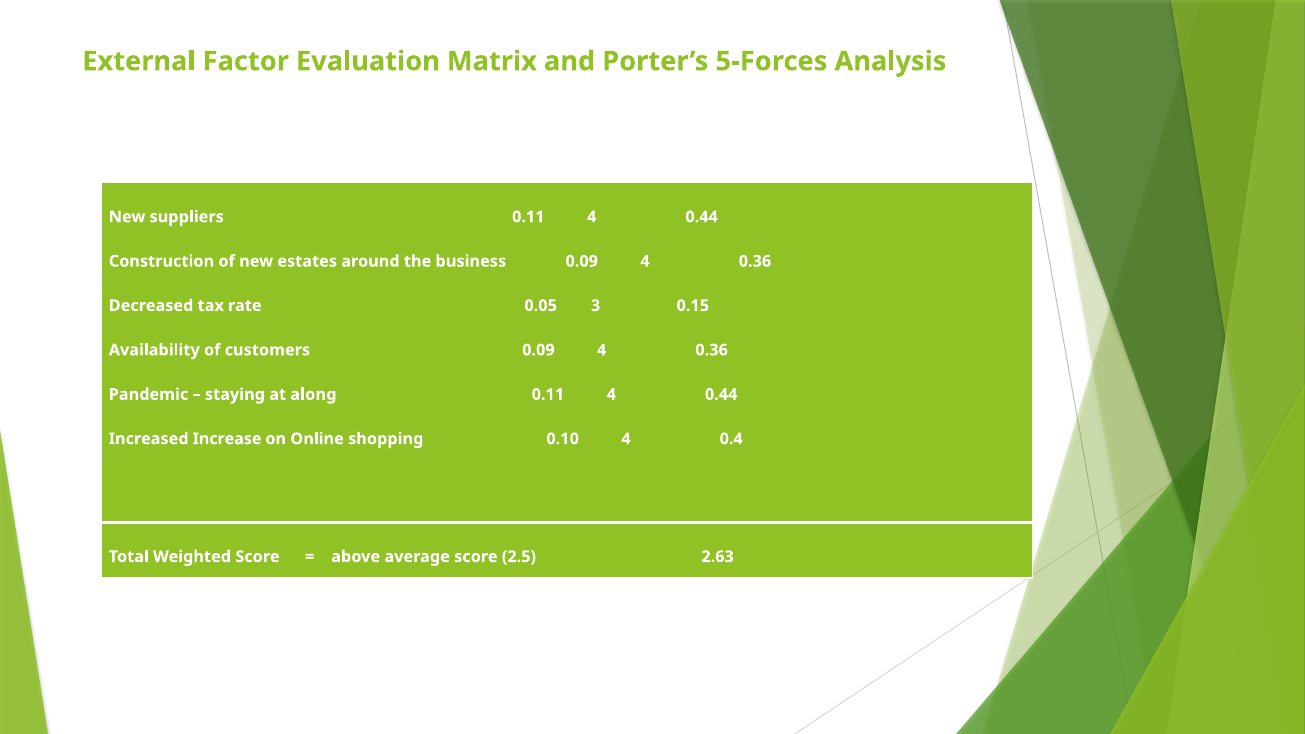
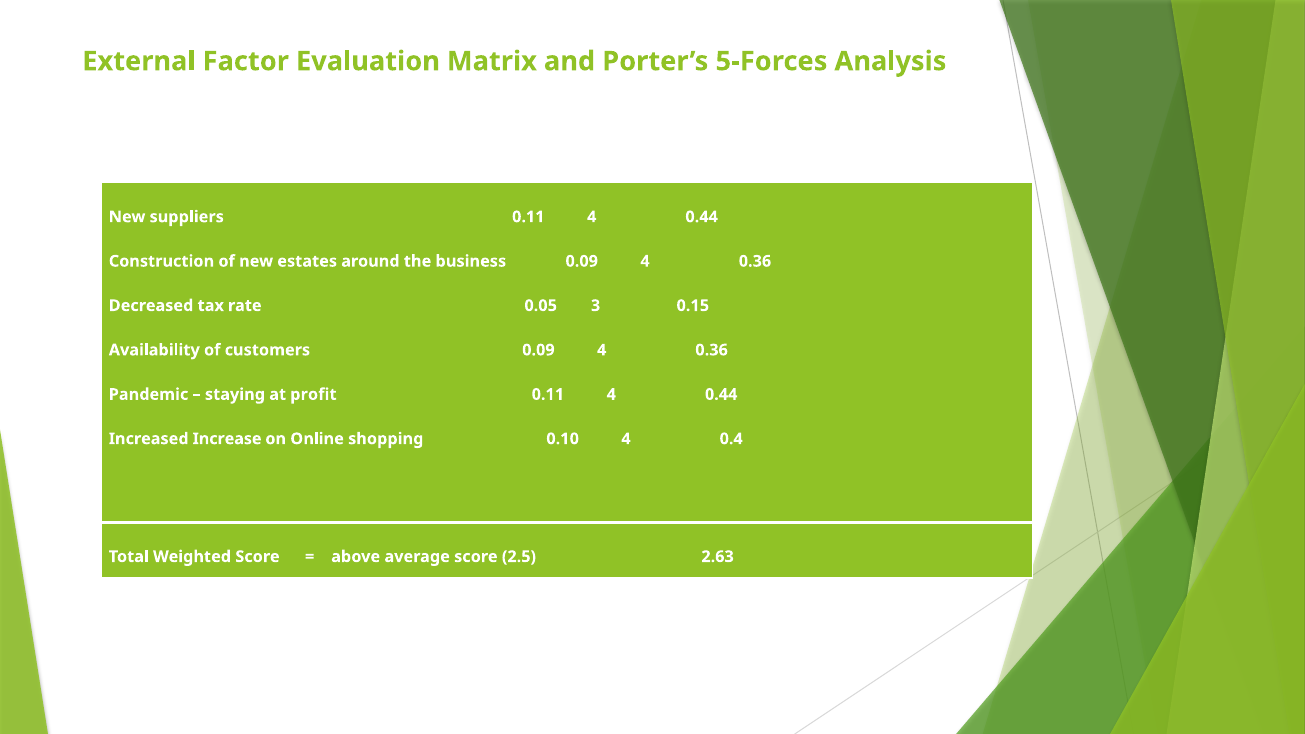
along: along -> profit (313, 394)
